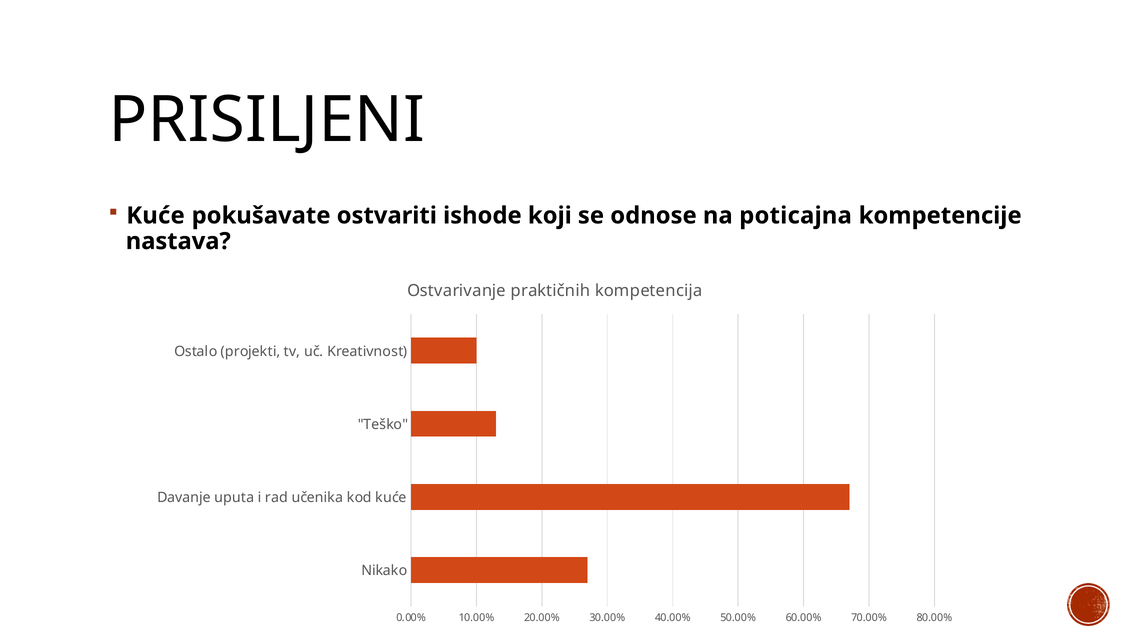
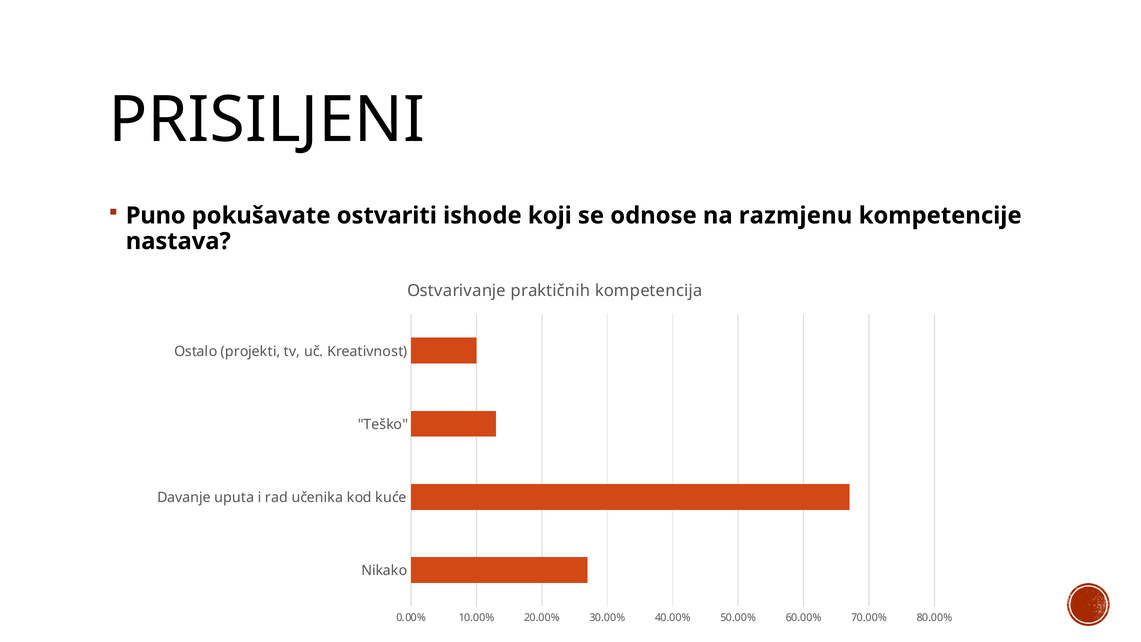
Kuće: Kuće -> Puno (156, 216)
poticajna: poticajna -> razmjenu (796, 216)
